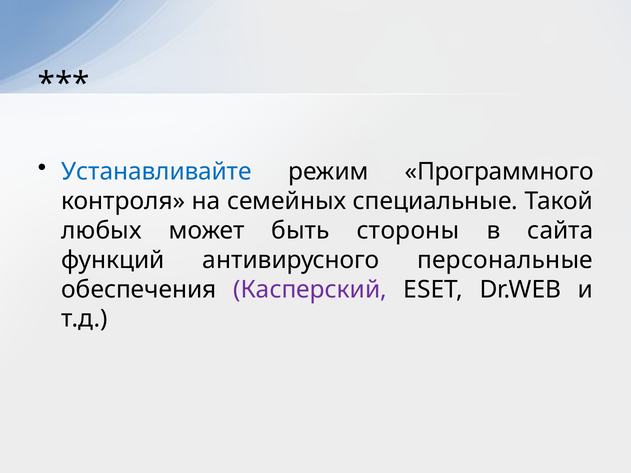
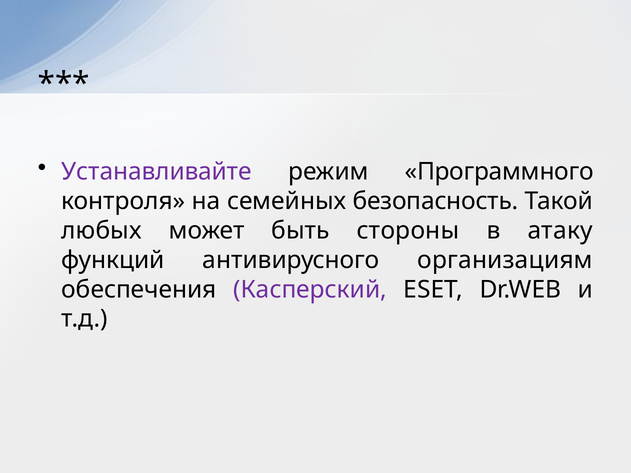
Устанавливайте colour: blue -> purple (157, 172)
специальные: специальные -> безопасность (436, 201)
сайта: сайта -> атаку (560, 231)
персональные: персональные -> организациям (505, 260)
